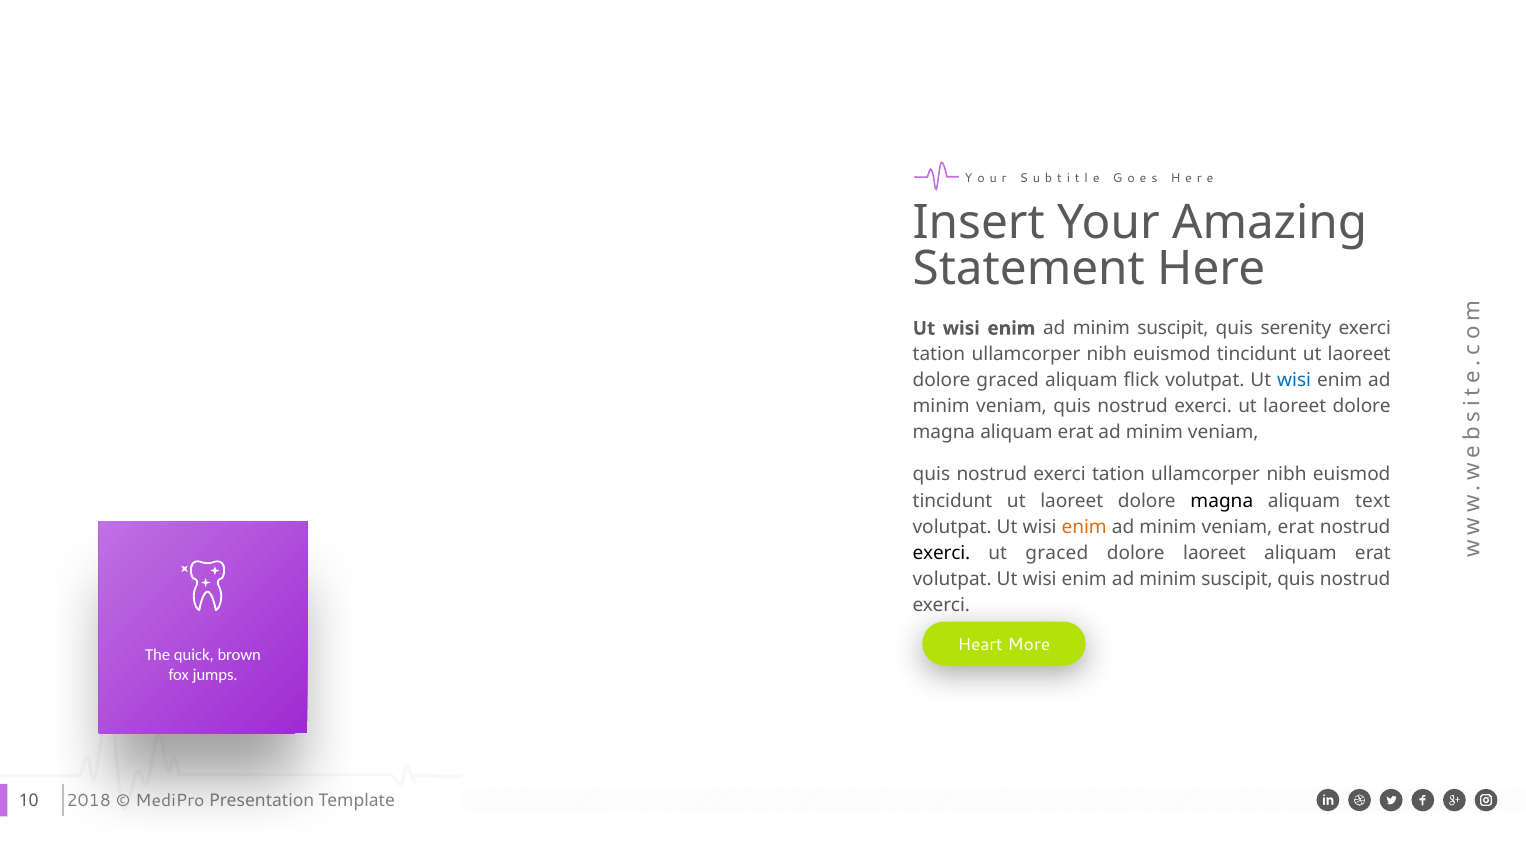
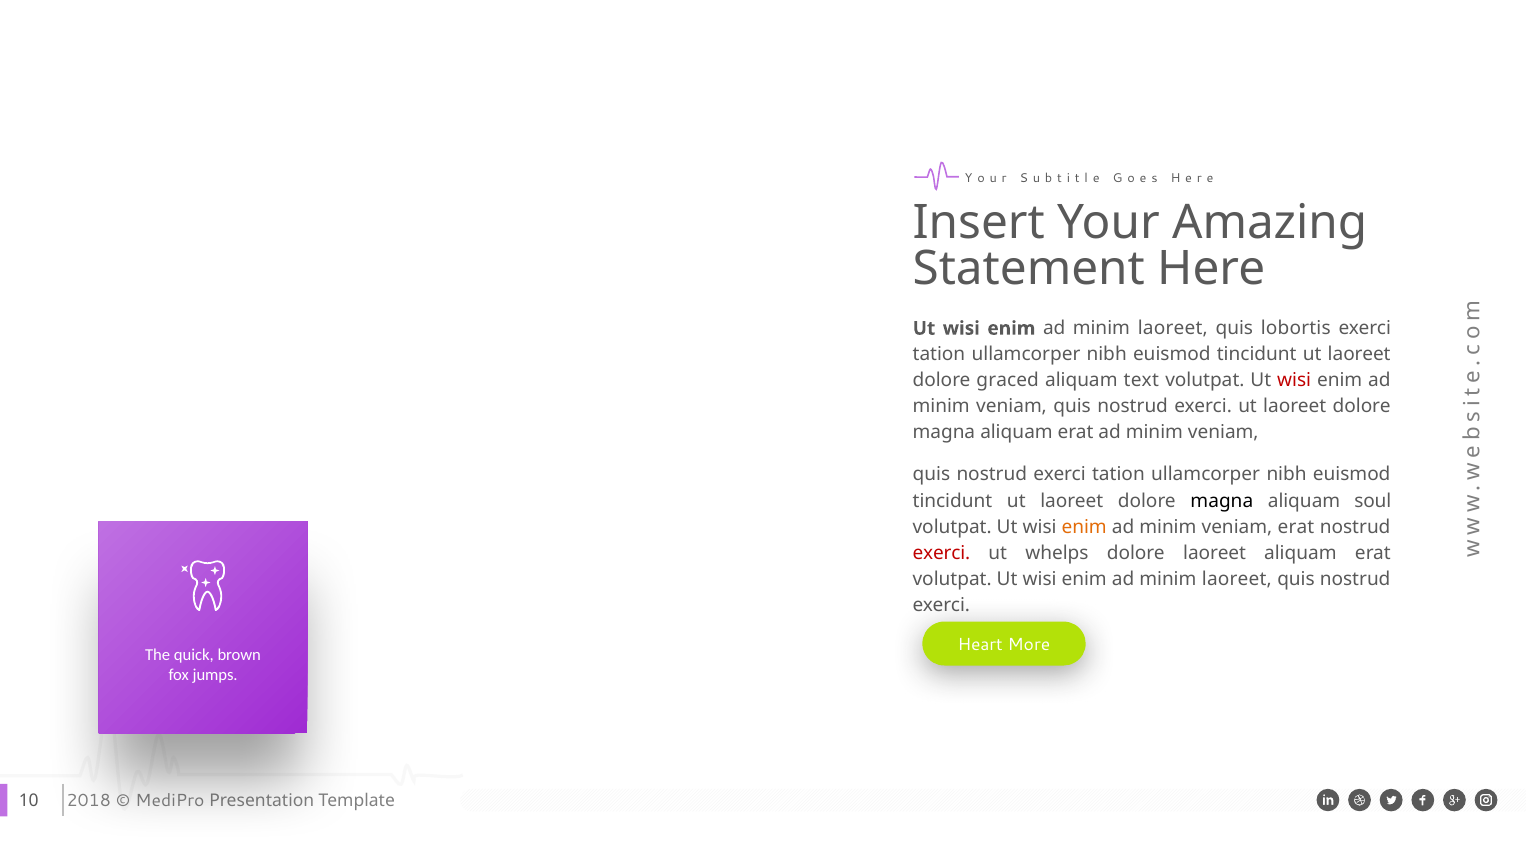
suscipit: suscipit -> laoreet (1173, 329)
serenity: serenity -> lobortis (1296, 329)
aliquam flick: flick -> text (1141, 381)
wisi colour: blue -> red (1294, 381)
aliquam text: text -> soul (1373, 501)
exerci colour: black -> red (941, 553)
ut graced: graced -> whelps (1057, 553)
suscipit: suscipit -> laoreet (1237, 579)
